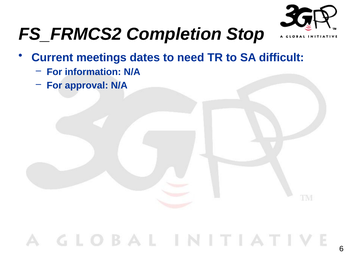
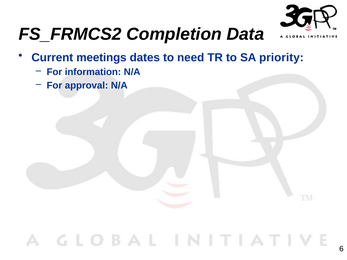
Stop: Stop -> Data (245, 34)
difficult: difficult -> priority (281, 58)
